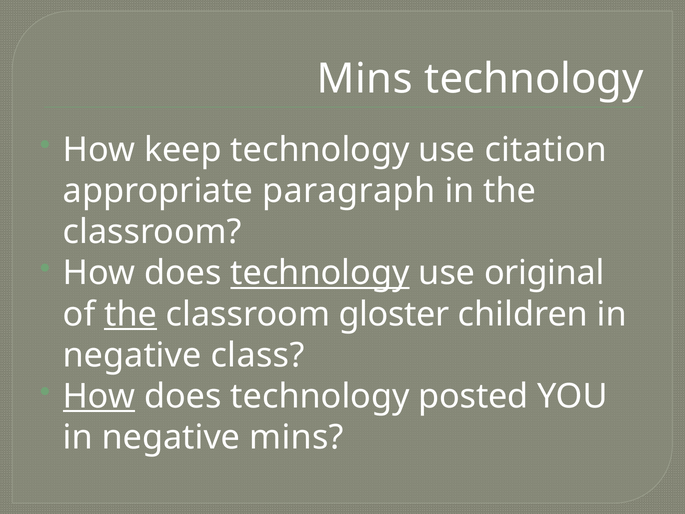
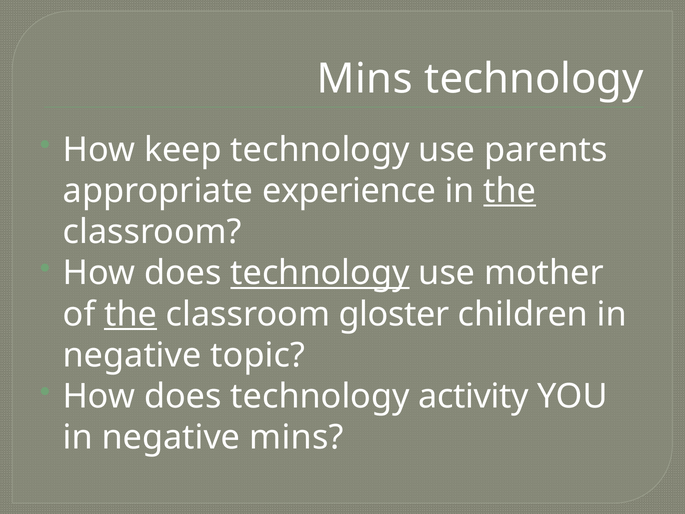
citation: citation -> parents (546, 150)
paragraph: paragraph -> experience (349, 191)
the underline: none -> present (510, 191)
original: original -> mother (544, 273)
class: class -> topic (258, 355)
How underline: present -> none (99, 396)
posted: posted -> activity (474, 396)
